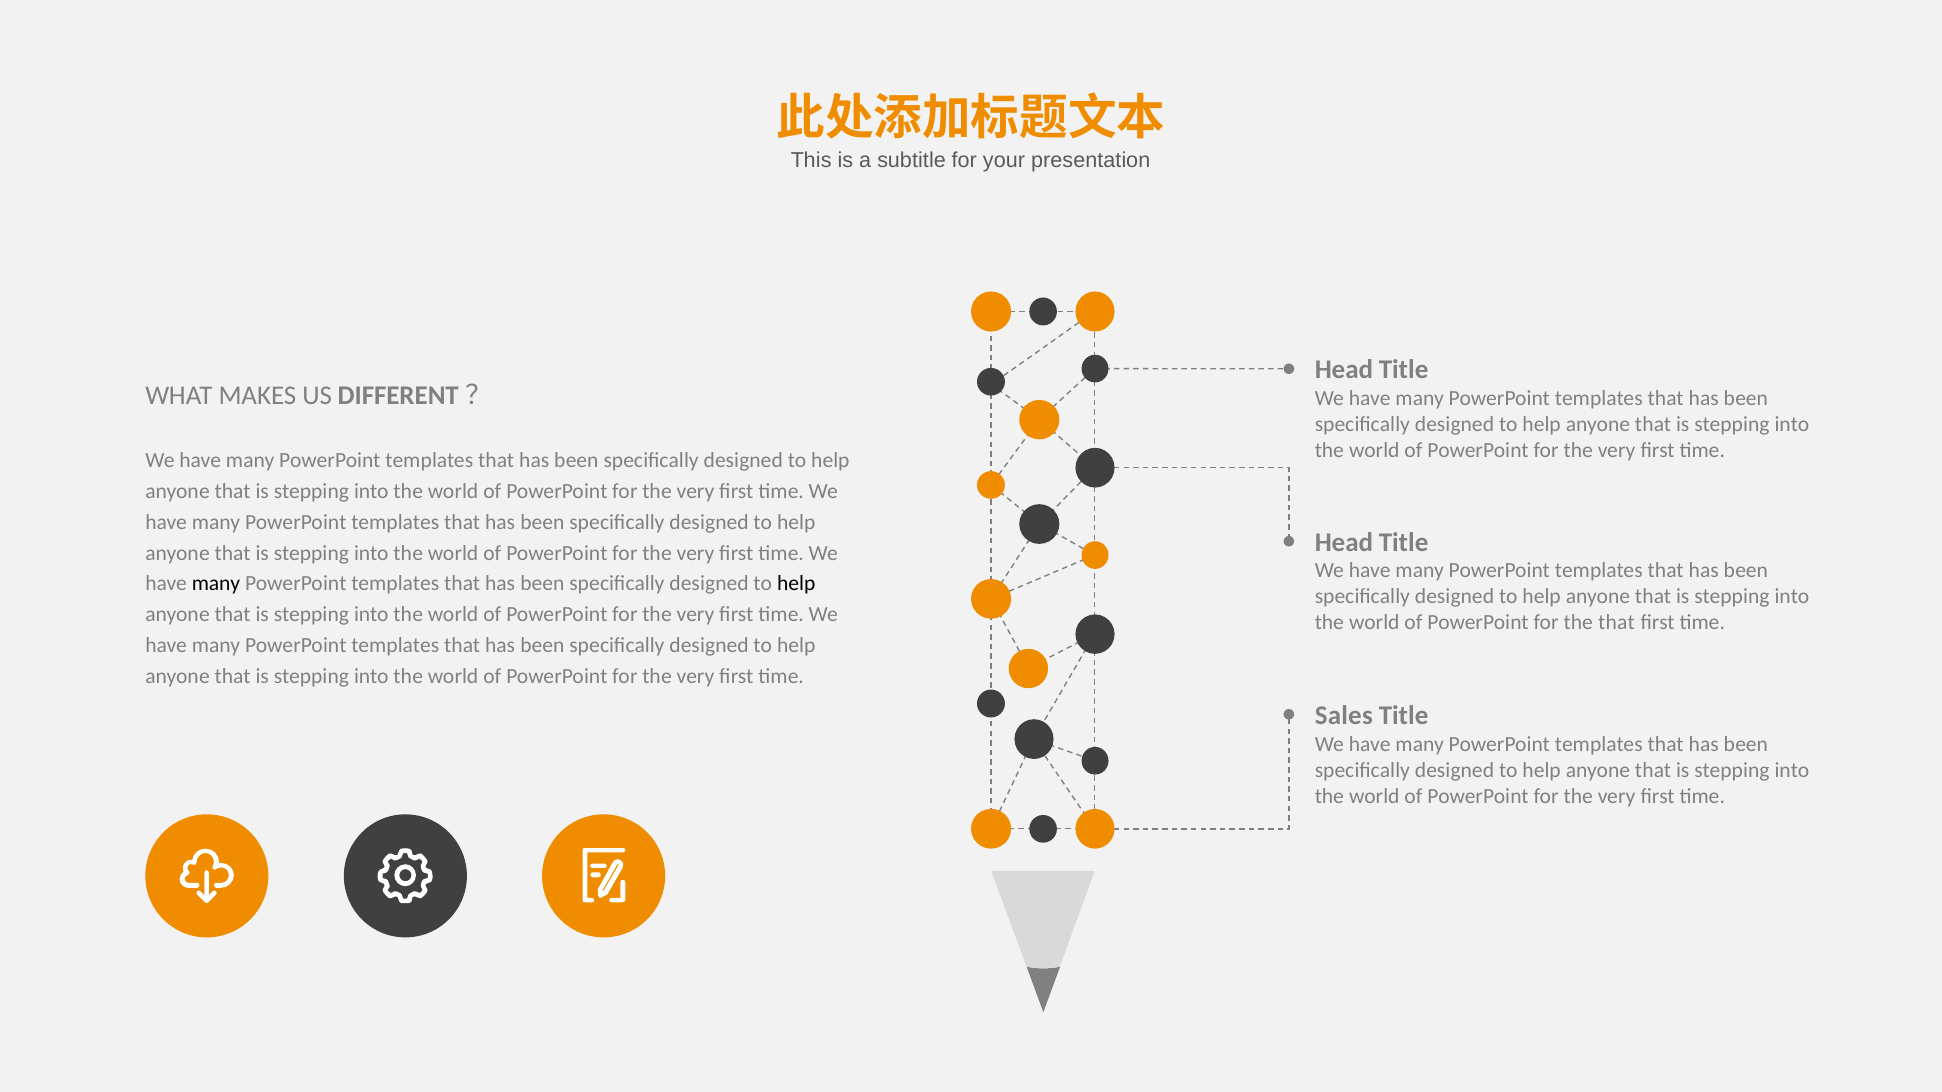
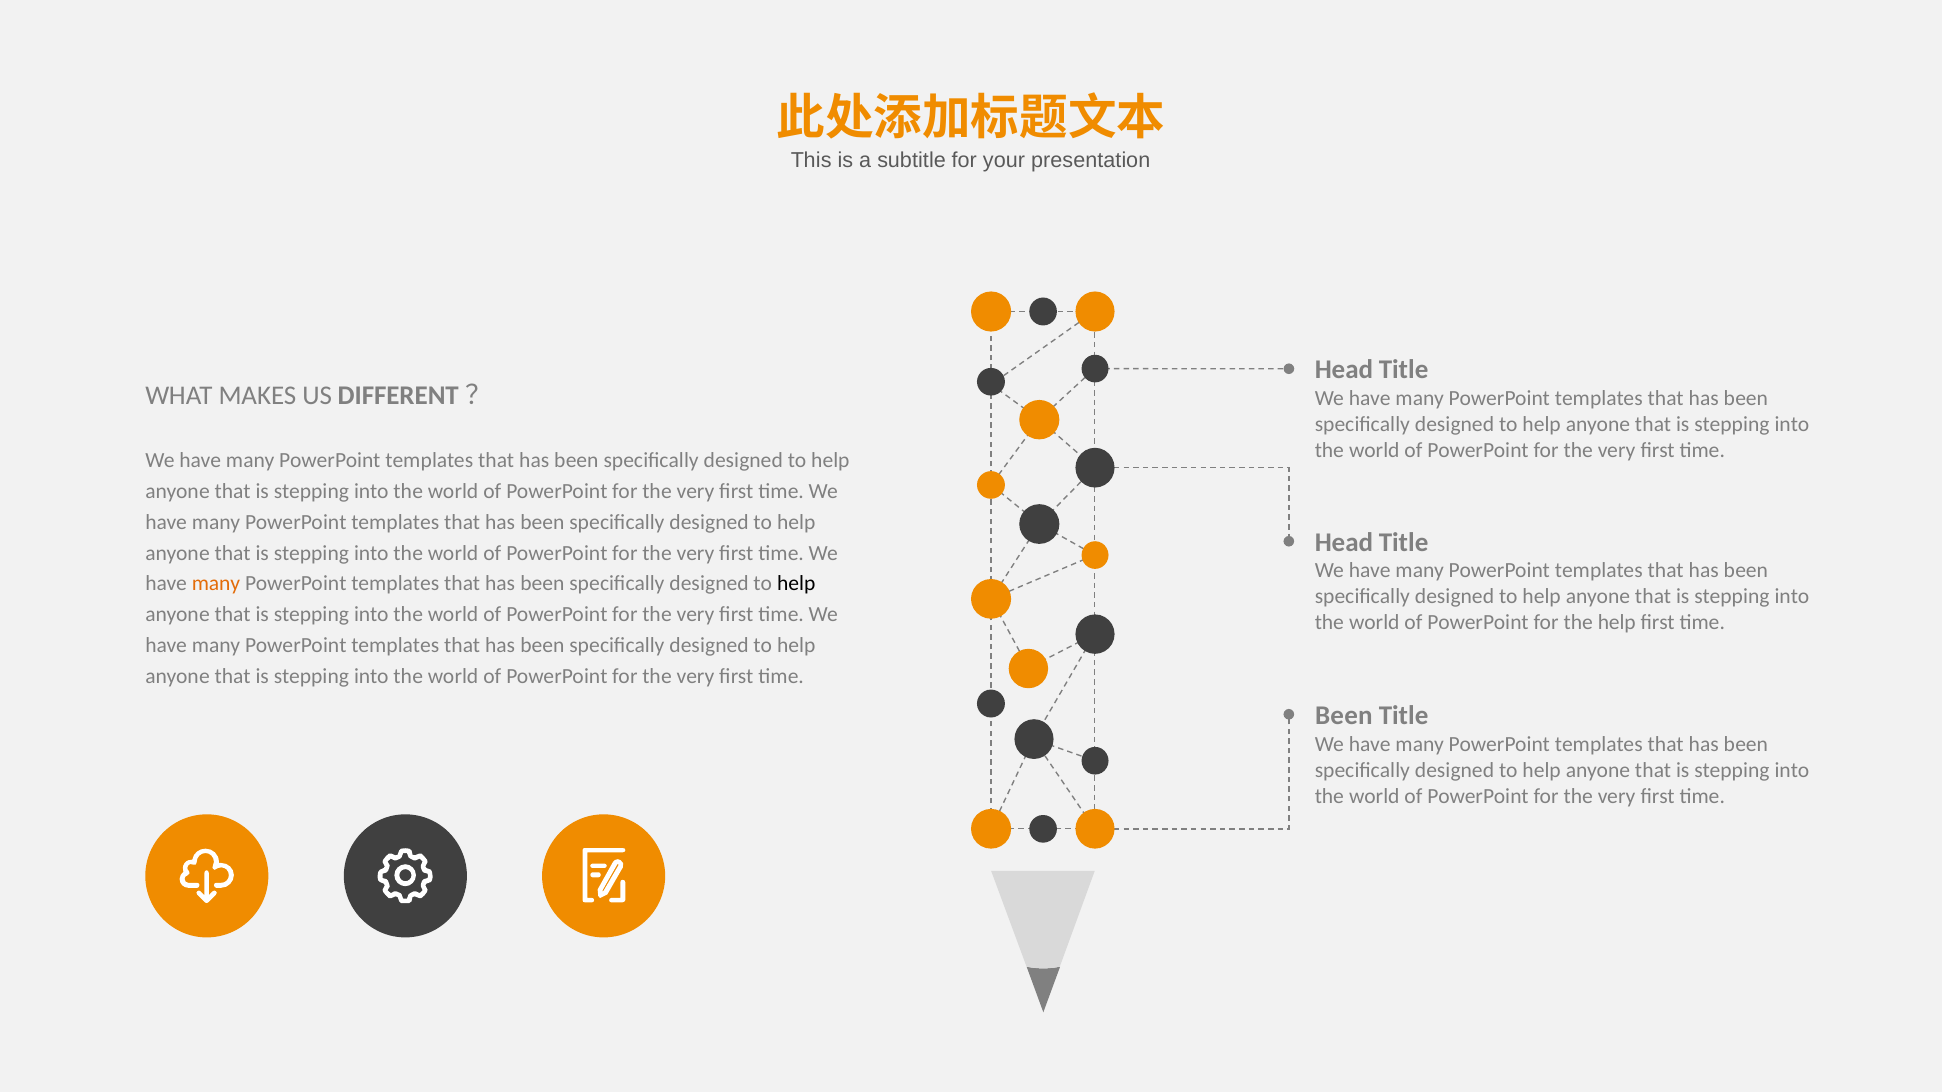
many colour: black -> orange (216, 584)
the that: that -> help (1617, 623)
Sales: Sales -> Been (1344, 716)
